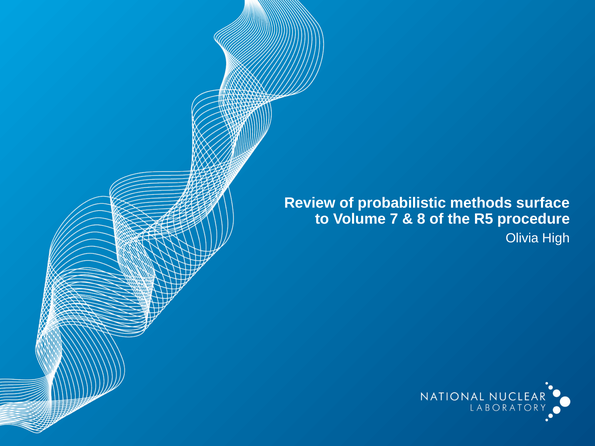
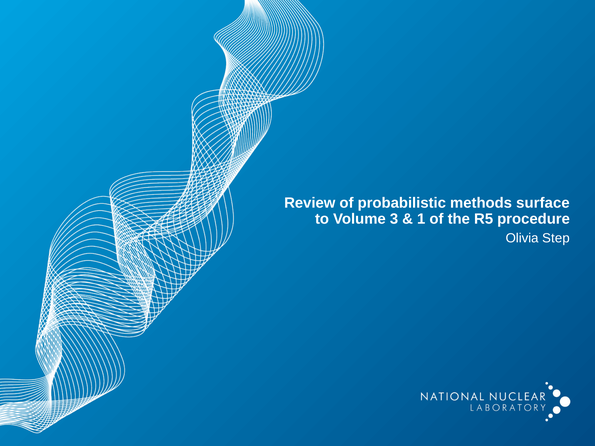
7: 7 -> 3 (394, 219)
8: 8 -> 1 (421, 219)
High: High -> Step (556, 238)
